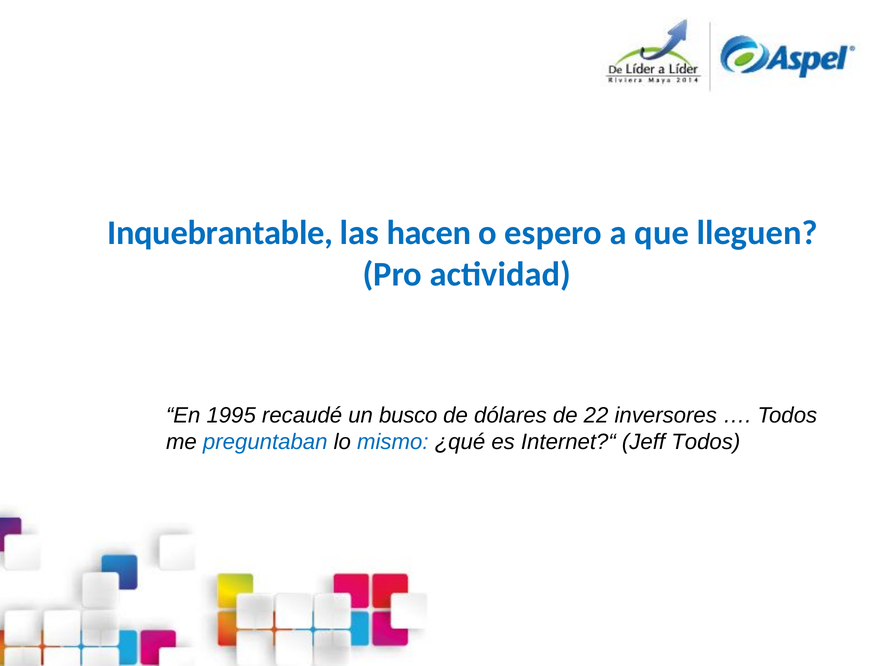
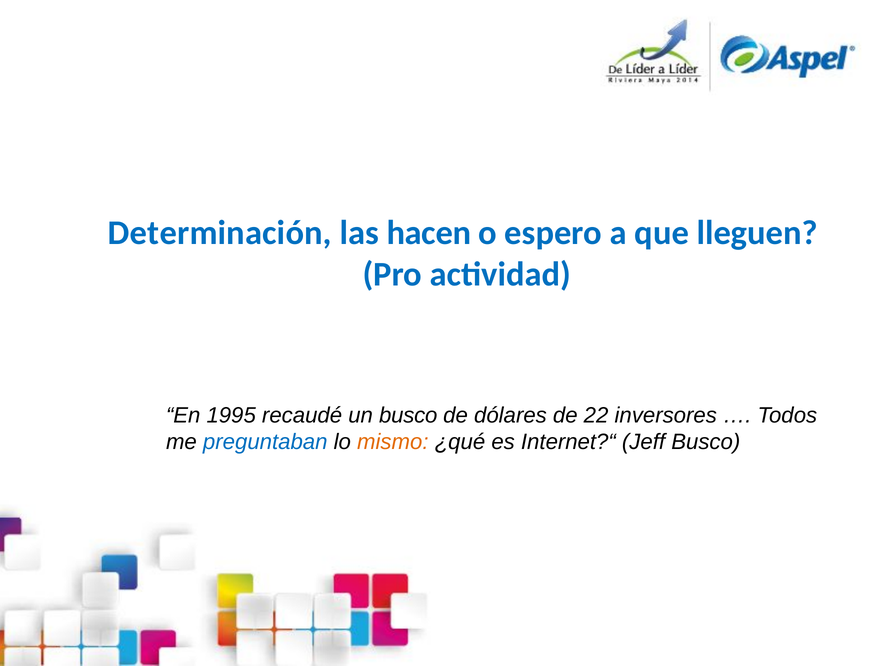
Inquebrantable: Inquebrantable -> Determinación (220, 233)
mismo colour: blue -> orange (393, 442)
Jeff Todos: Todos -> Busco (706, 442)
